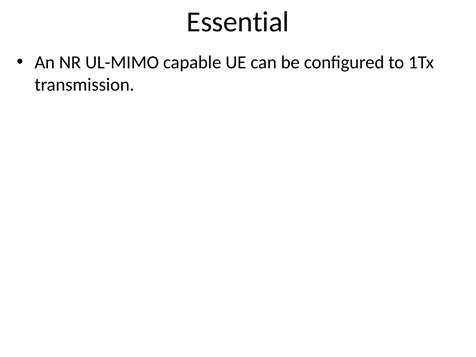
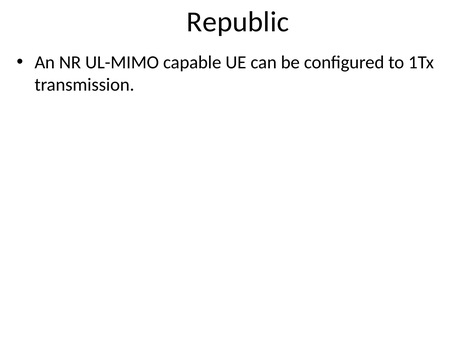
Essential: Essential -> Republic (238, 22)
